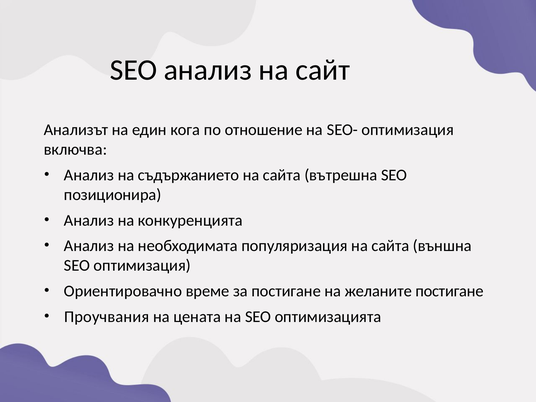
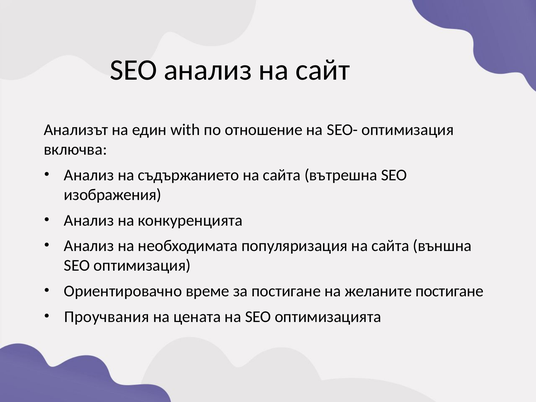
кога: кога -> with (185, 130)
позиционира: позиционира -> изображения (113, 195)
